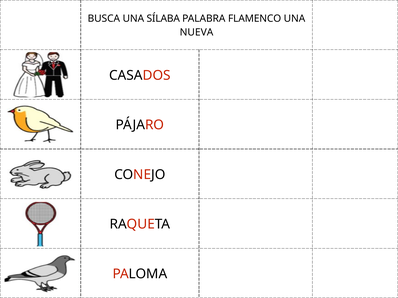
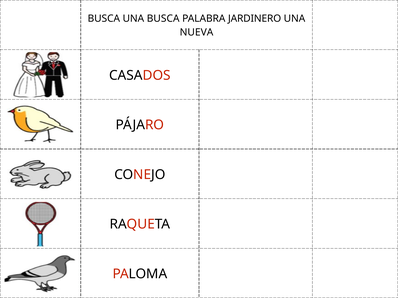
UNA SÍLABA: SÍLABA -> BUSCA (163, 19)
FLAMENCO: FLAMENCO -> JARDINERO (255, 19)
